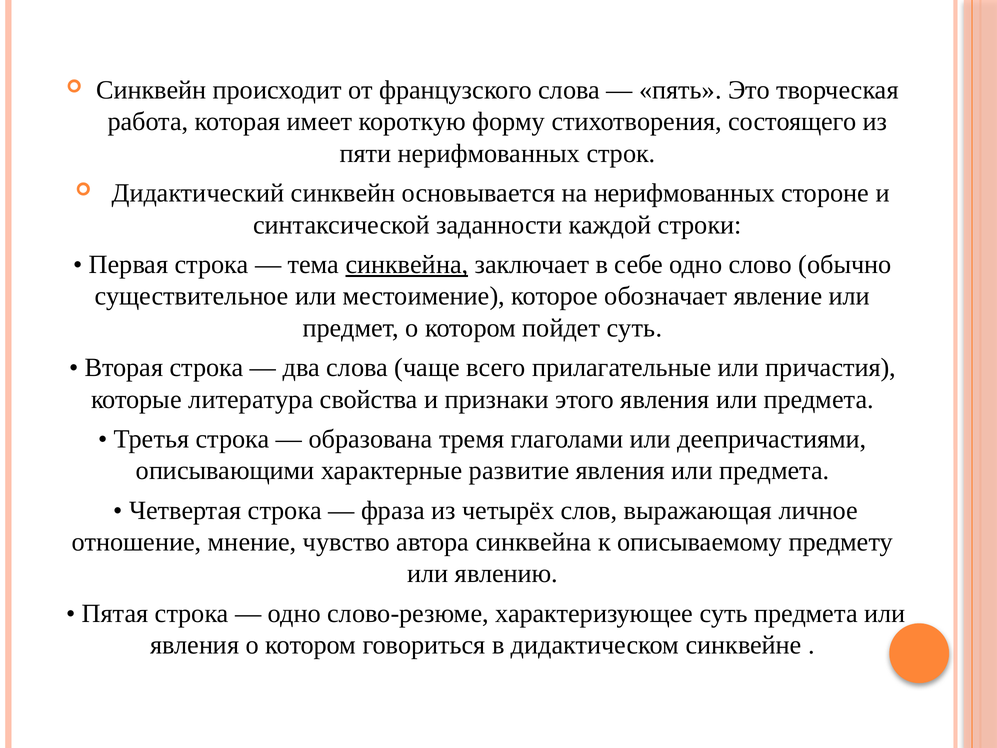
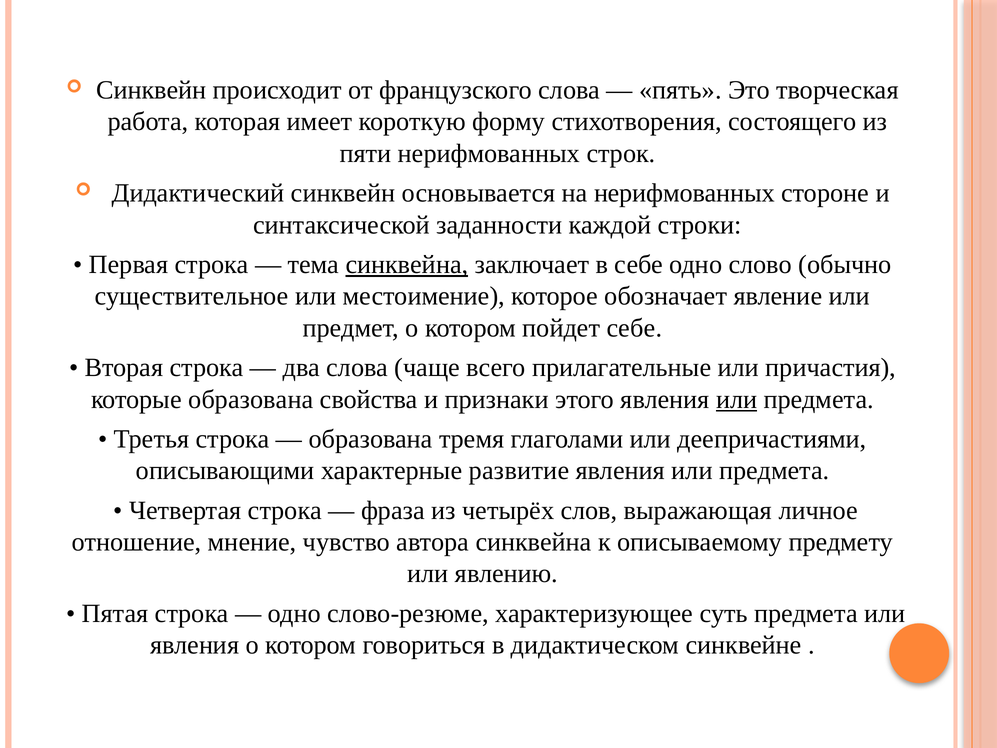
пойдет суть: суть -> себе (634, 328)
которые литература: литература -> образована (251, 399)
или underline: none -> present (737, 399)
